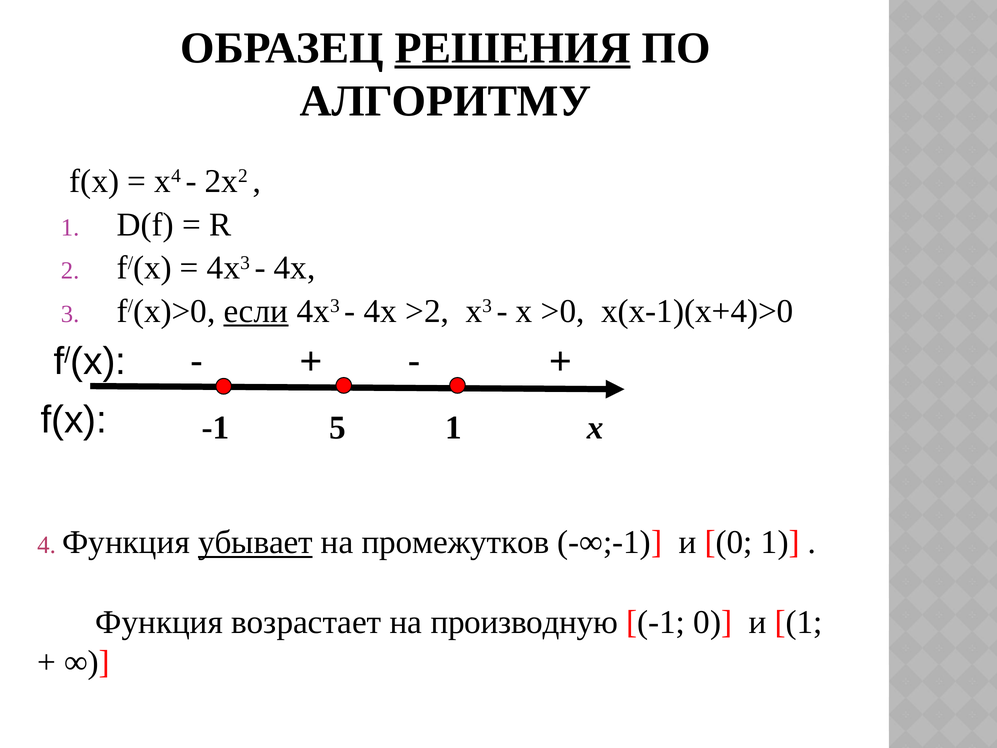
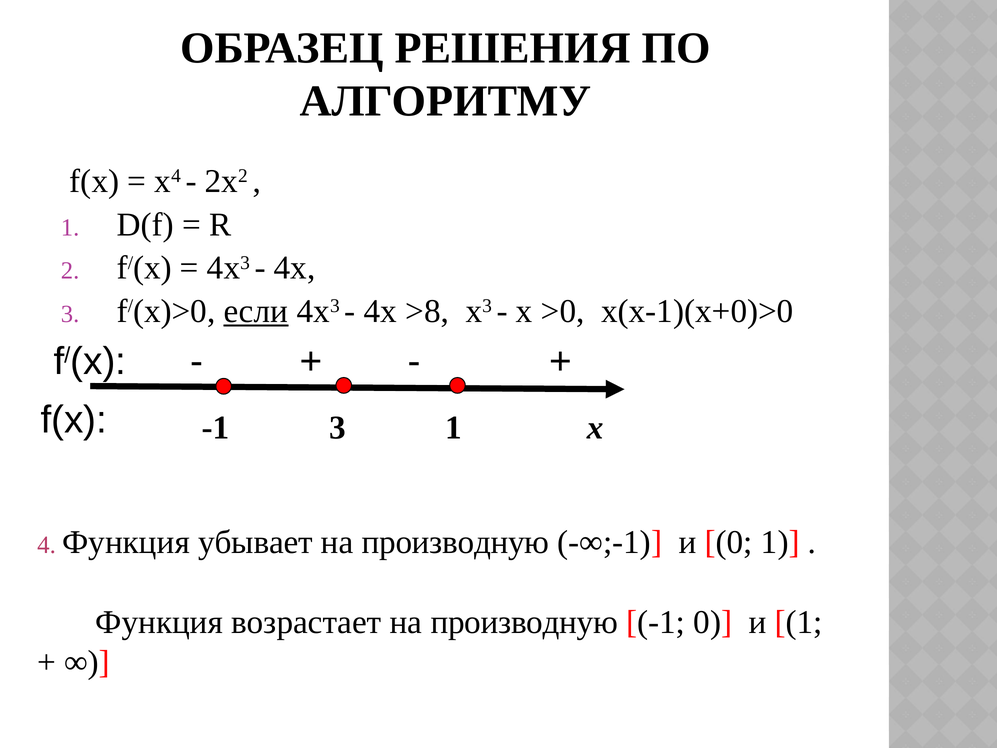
РЕШЕНИЯ underline: present -> none (513, 48)
>2: >2 -> >8 (427, 311)
х(х-1)(х+4)>0: х(х-1)(х+4)>0 -> х(х-1)(х+0)>0 (697, 311)
-1 5: 5 -> 3 (337, 428)
убывает underline: present -> none (255, 542)
промежутков: промежутков -> производную (456, 542)
